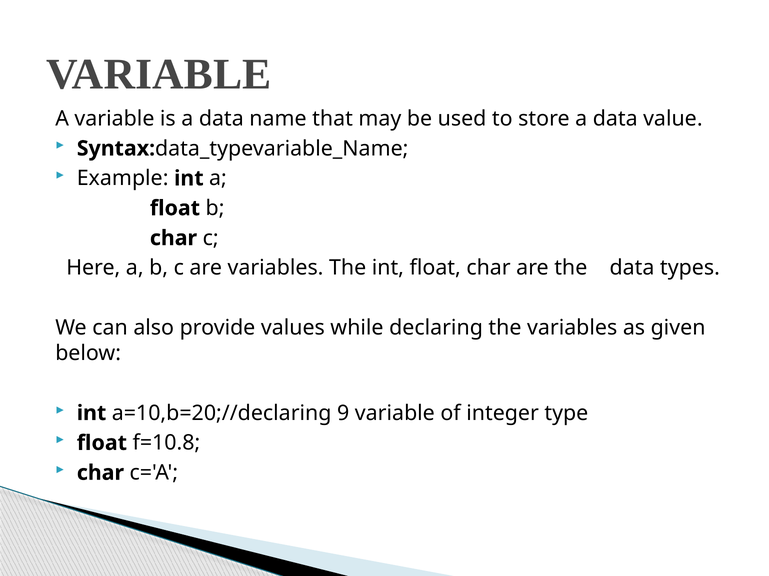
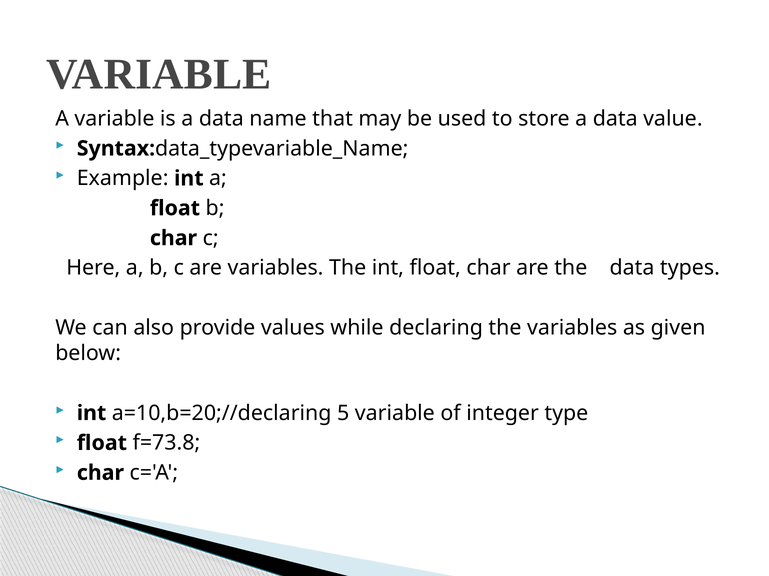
9: 9 -> 5 (343, 414)
f=10.8: f=10.8 -> f=73.8 (166, 444)
